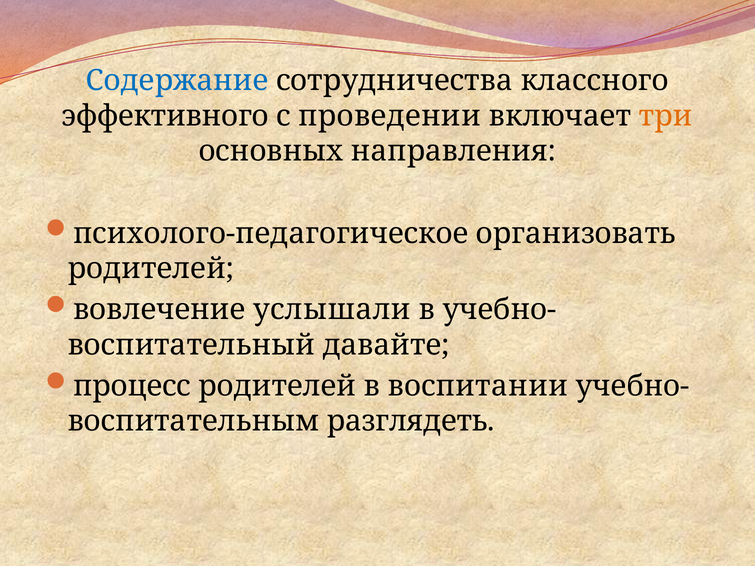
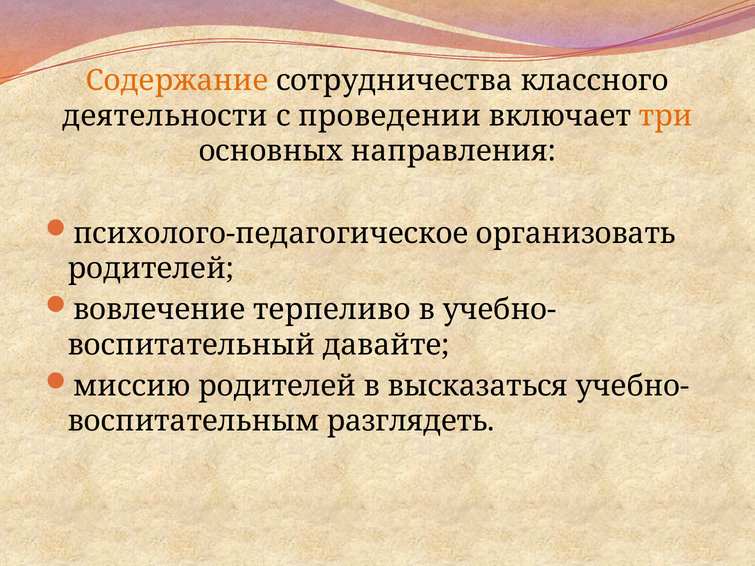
Содержание colour: blue -> orange (177, 81)
эффективного: эффективного -> деятельности (165, 116)
услышали: услышали -> терпеливо (332, 310)
процесс: процесс -> миссию (132, 386)
воспитании: воспитании -> высказаться (478, 386)
